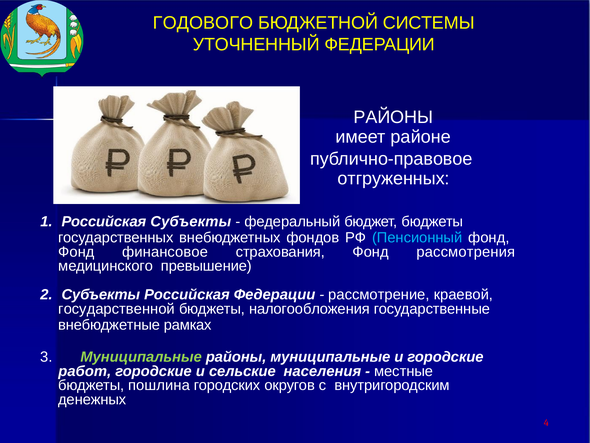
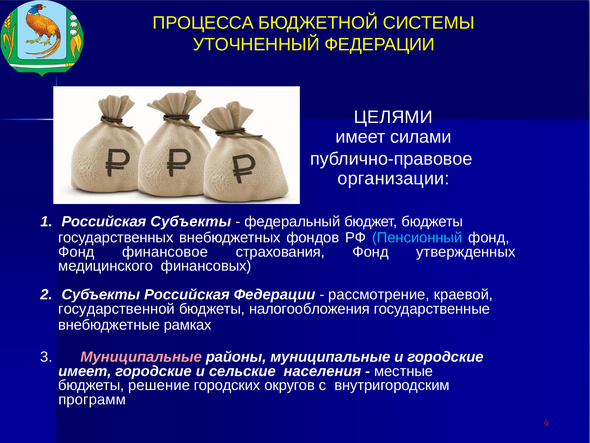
ГОДОВОГО: ГОДОВОГО -> ПРОЦЕССА (203, 23)
РАЙОНЫ: РАЙОНЫ -> ЦЕЛЯМИ (393, 117)
районе: районе -> силами (421, 137)
отгруженных: отгруженных -> организации (394, 178)
рассмотрения: рассмотрения -> утвержденных (466, 252)
превышение: превышение -> финансовых (206, 266)
Муниципальные colour: light green -> pink (141, 357)
работ: работ -> имеет (85, 371)
пошлина: пошлина -> решение (159, 385)
денежных: денежных -> программ (92, 399)
